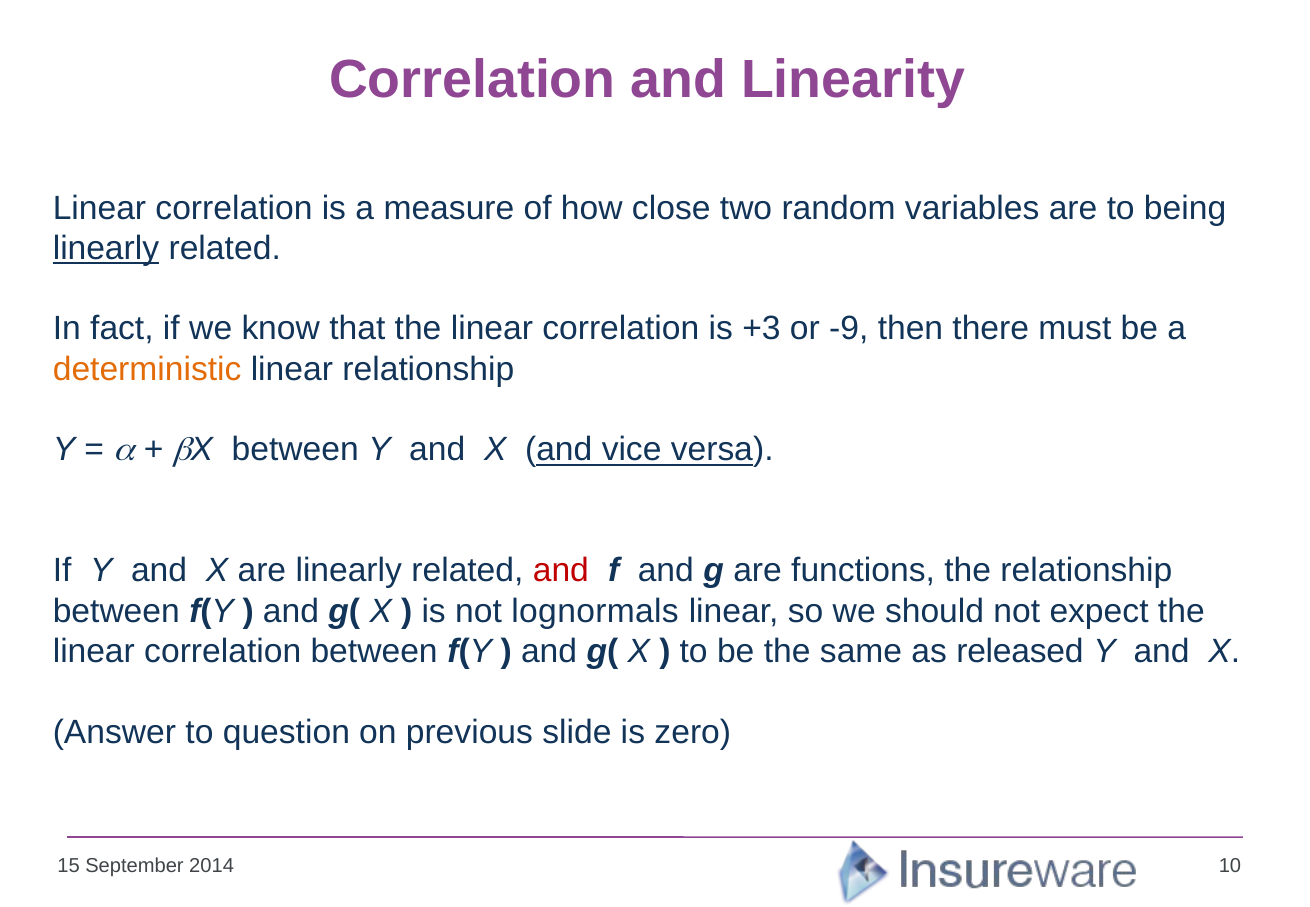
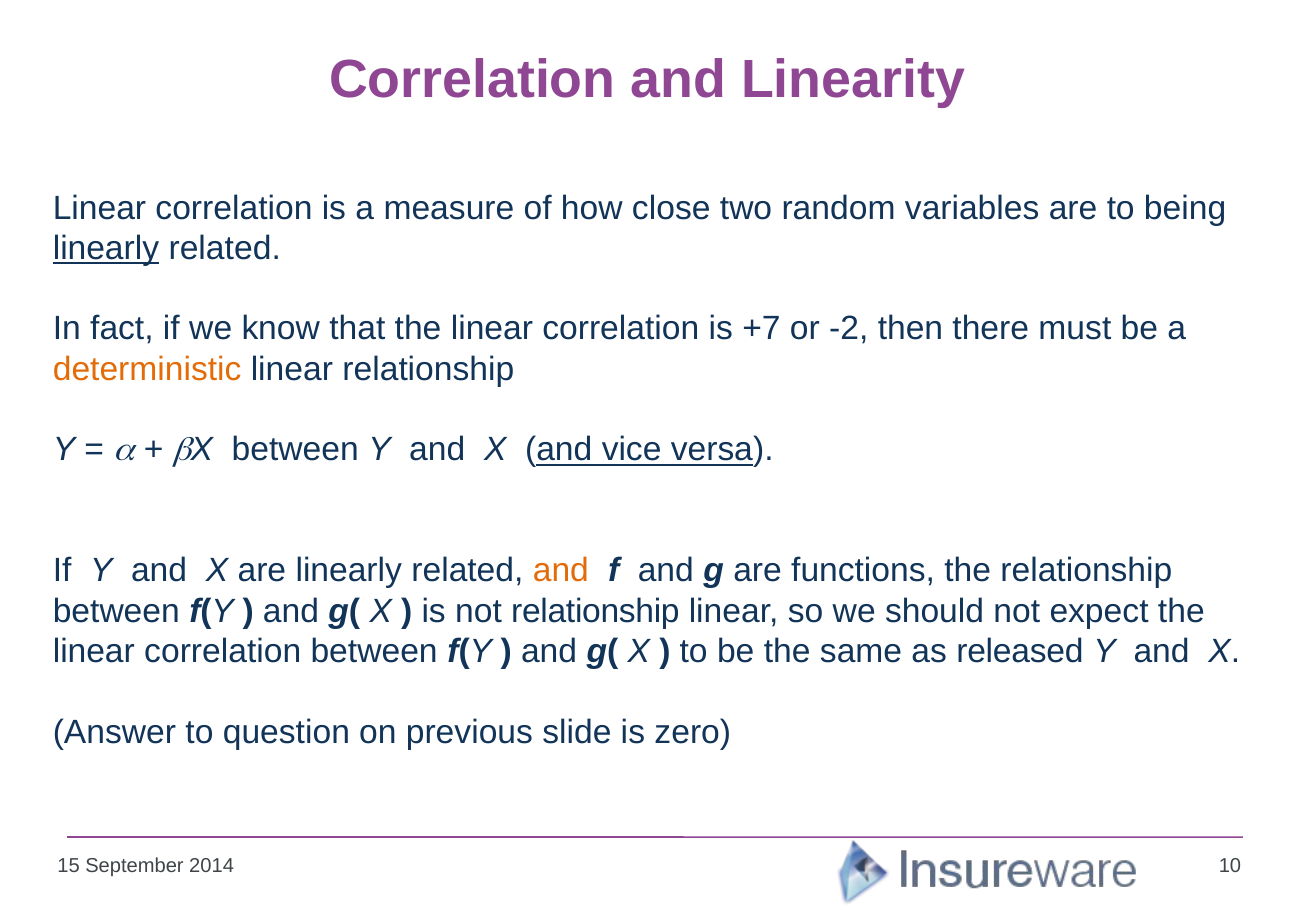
+3: +3 -> +7 (761, 329)
-9: -9 -> -2 (849, 329)
and colour: red -> orange (561, 571)
not lognormals: lognormals -> relationship (595, 611)
